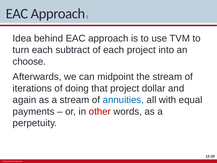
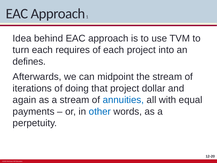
subtract: subtract -> requires (73, 50)
choose: choose -> defines (29, 61)
other colour: red -> blue (100, 111)
